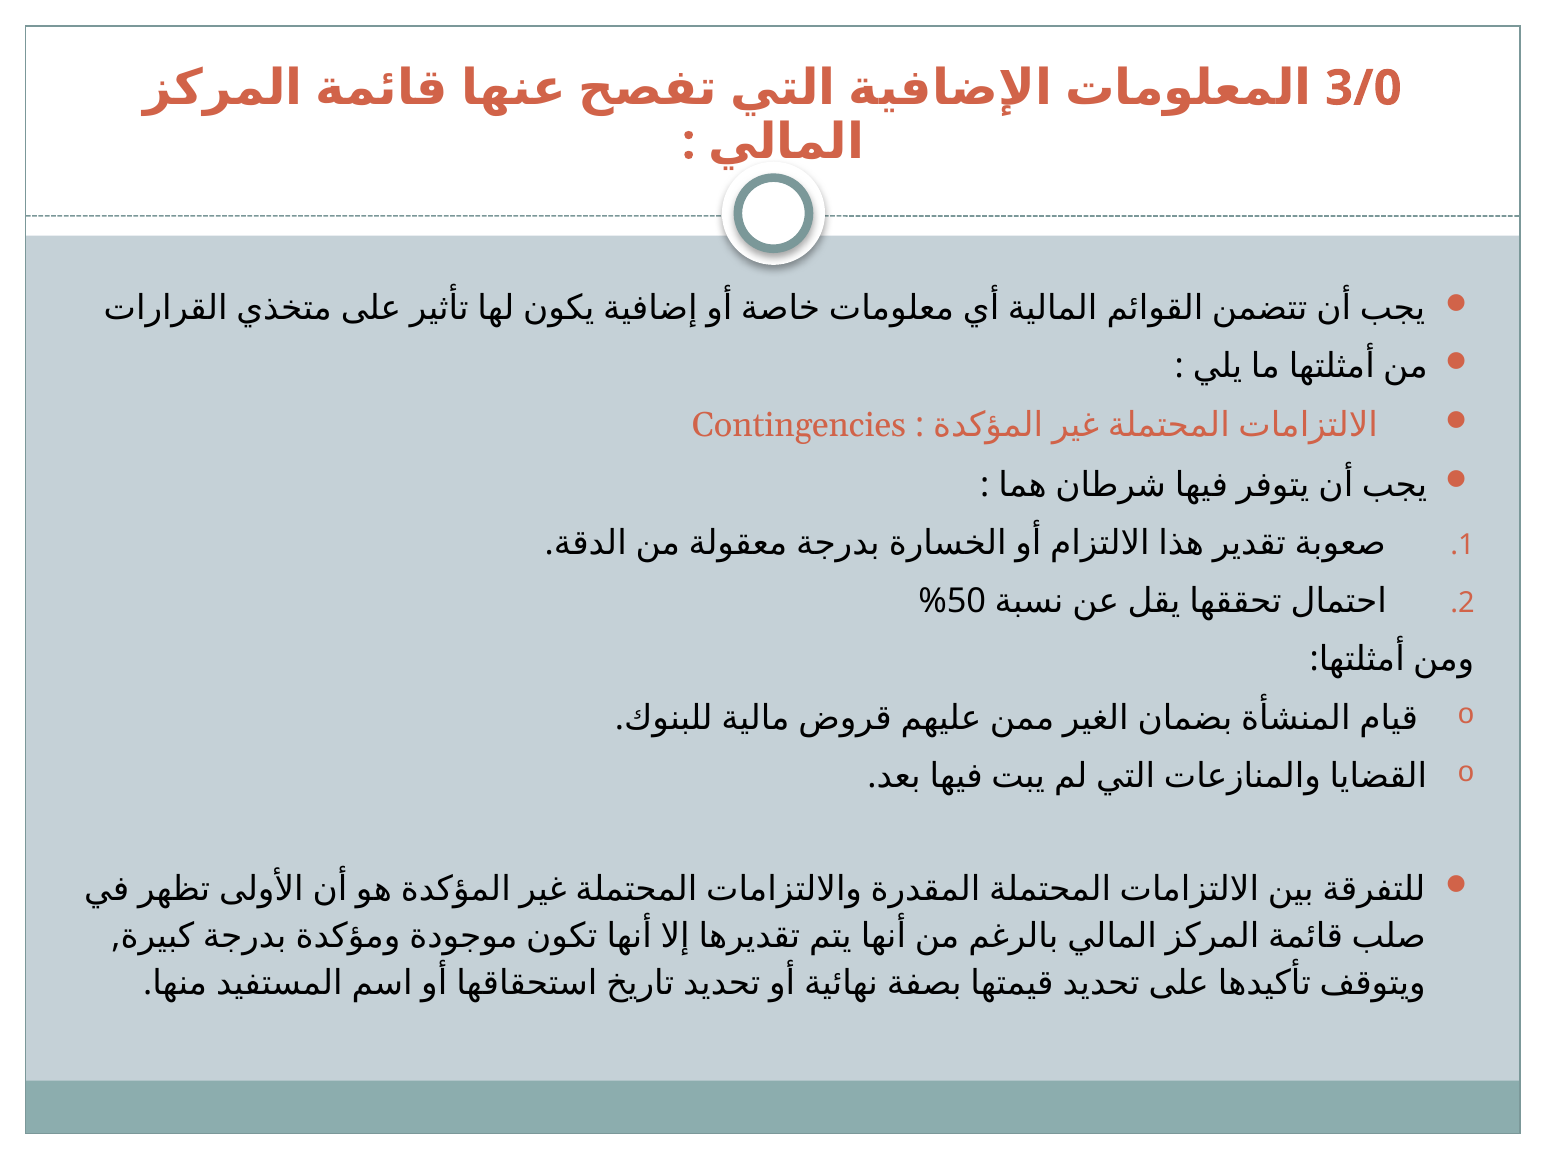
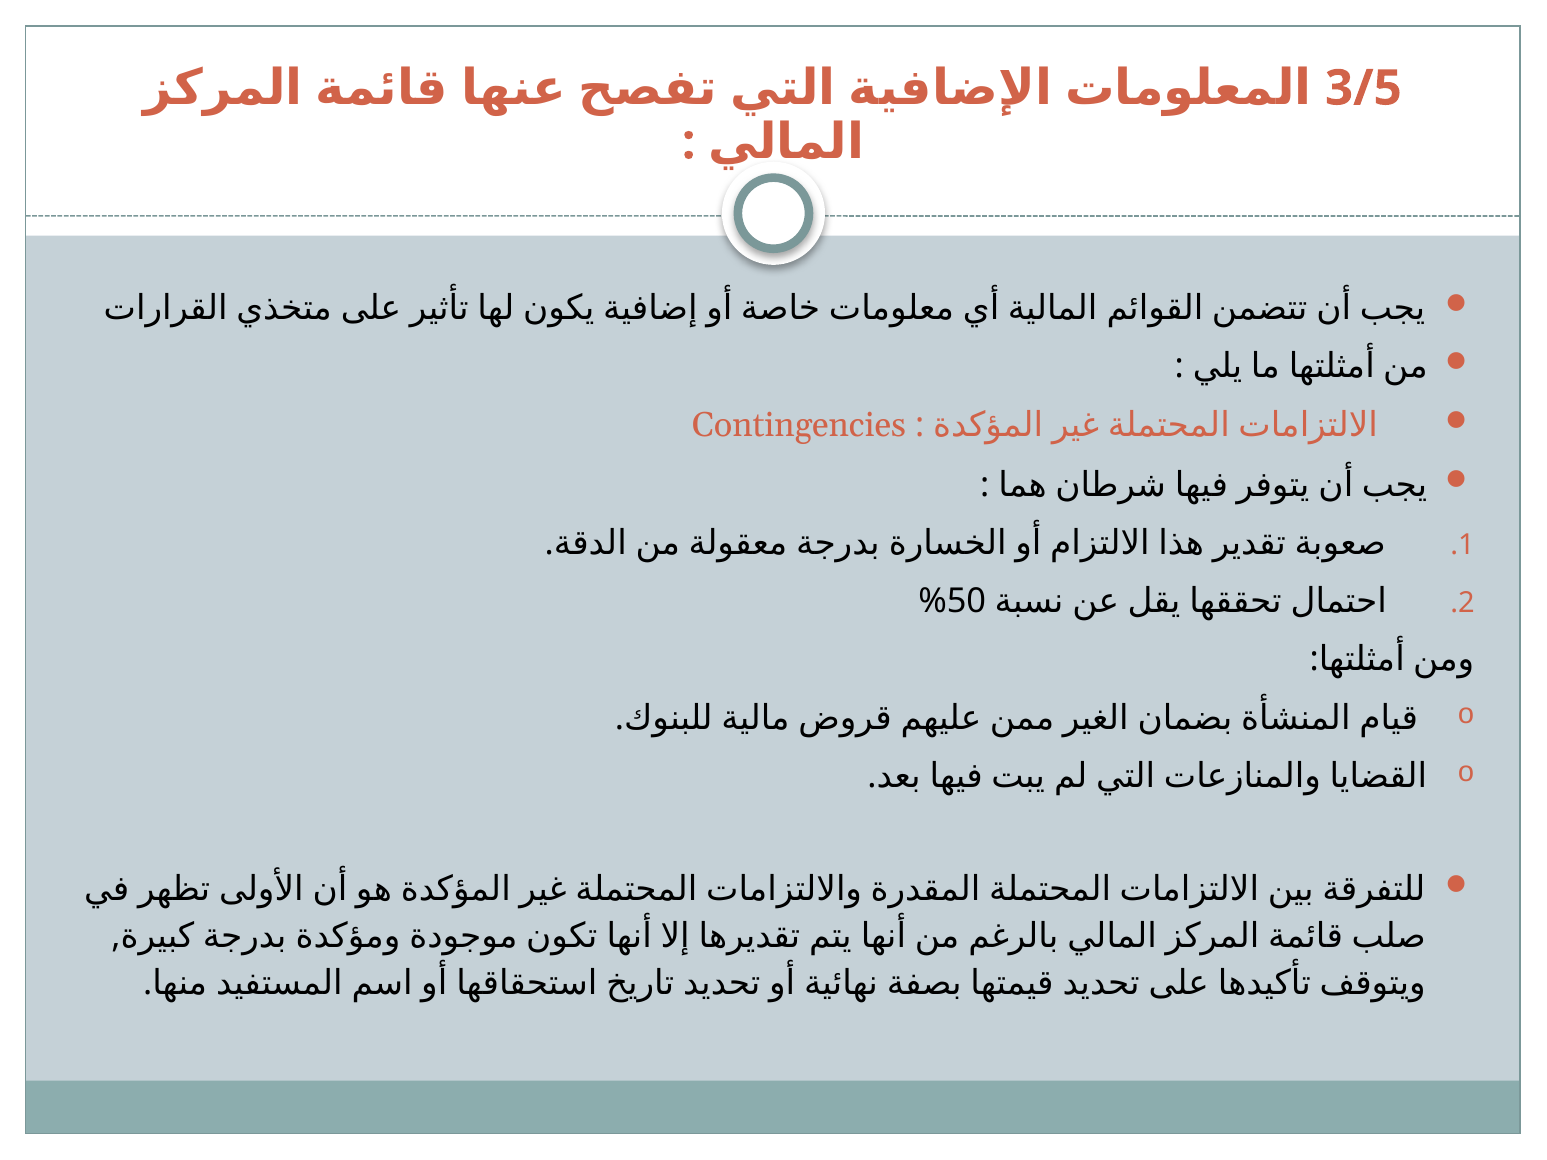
3/0: 3/0 -> 3/5 (1363, 88)
